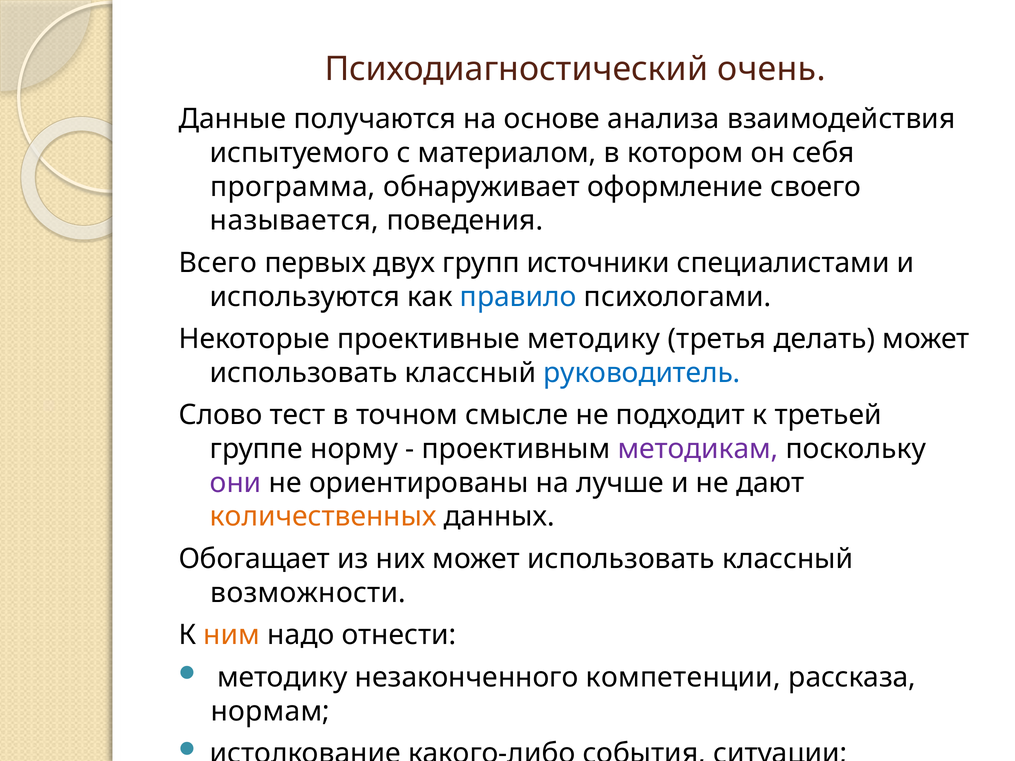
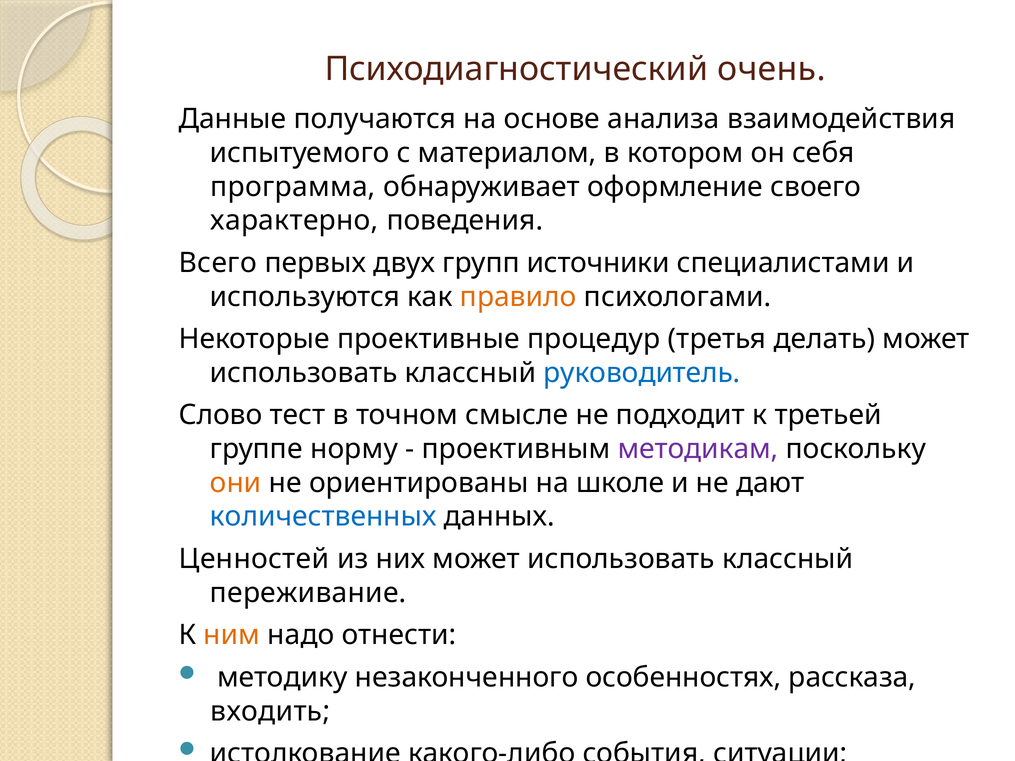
называется: называется -> характерно (294, 221)
правило colour: blue -> orange (518, 297)
проективные методику: методику -> процедур (594, 339)
они colour: purple -> orange (236, 483)
лучше: лучше -> школе (620, 483)
количественных colour: orange -> blue (323, 517)
Обогащает: Обогащает -> Ценностей (254, 559)
возможности: возможности -> переживание (308, 593)
компетенции: компетенции -> особенностях (684, 678)
нормам: нормам -> входить (270, 711)
